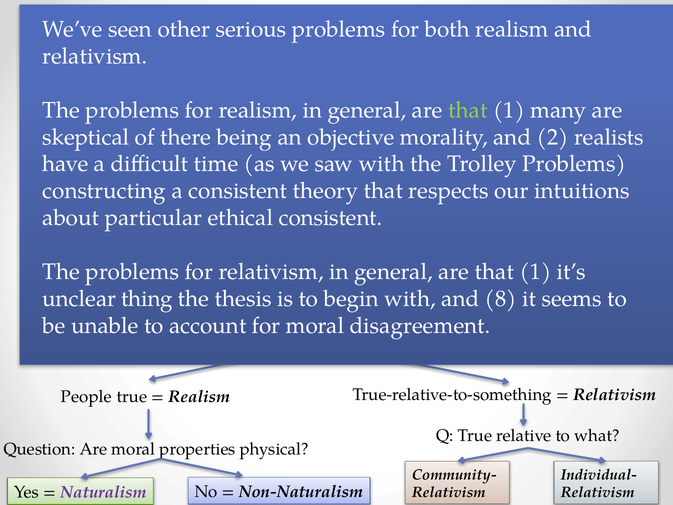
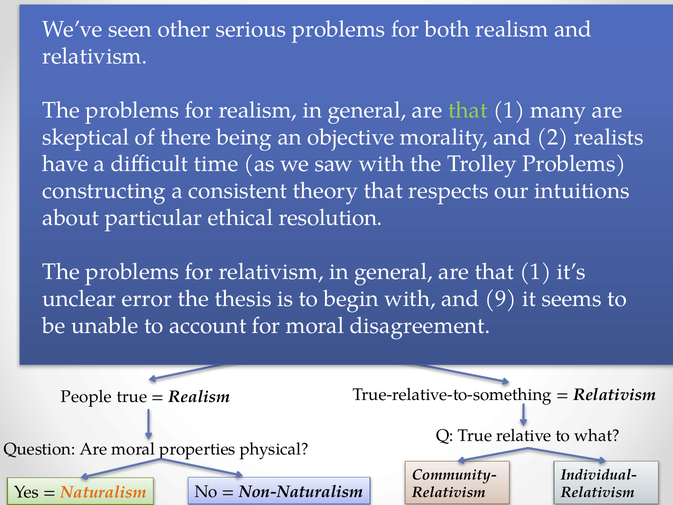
ethical consistent: consistent -> resolution (331, 218)
unclear thing: thing -> error (147, 299)
8: 8 -> 9 (501, 299)
Naturalism colour: purple -> orange (103, 492)
